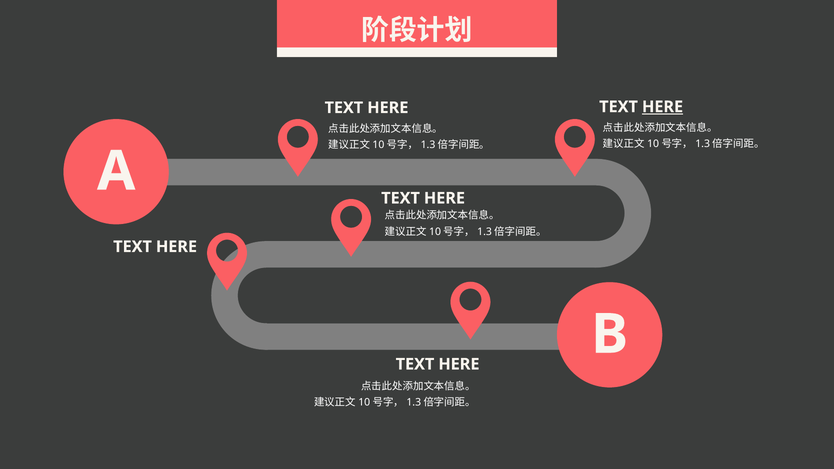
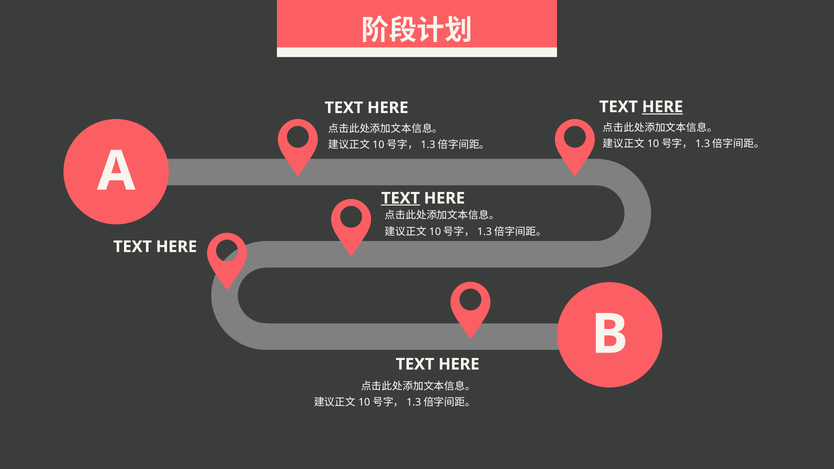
TEXT underline: none -> present (401, 198)
